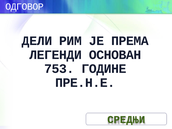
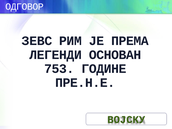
ДЕЛИ: ДЕЛИ -> ЗЕВС (37, 41)
СРЕДЊИ: СРЕДЊИ -> ВОЈСКУ (126, 120)
